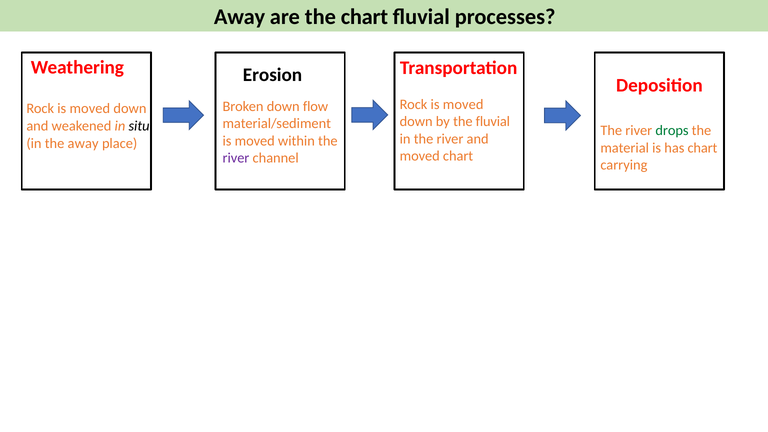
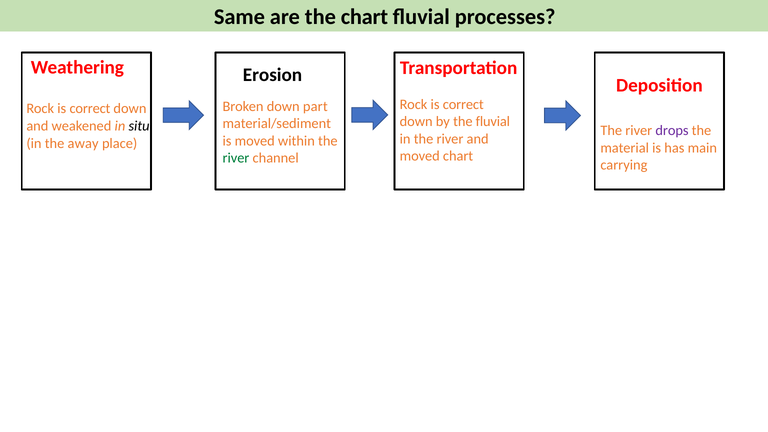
Away: Away -> Same (239, 17)
moved: moved -> correct (463, 104)
flow: flow -> part (315, 106)
moved: moved -> correct (90, 109)
drops colour: green -> purple (672, 130)
has chart: chart -> main (702, 148)
river colour: purple -> green (236, 158)
